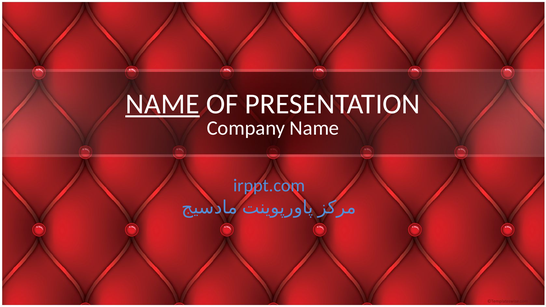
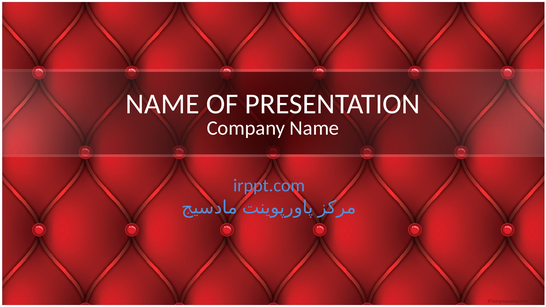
NAME underline: present -> none (162, 104)
